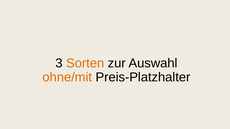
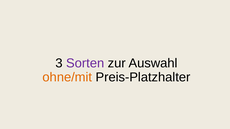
Sorten colour: orange -> purple (85, 63)
